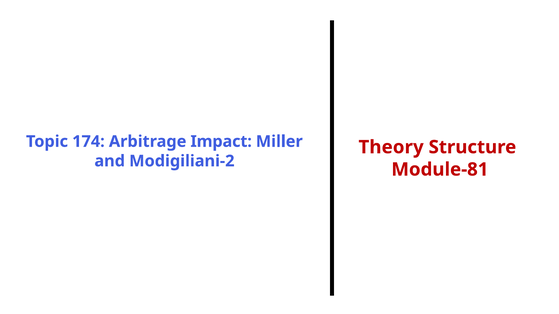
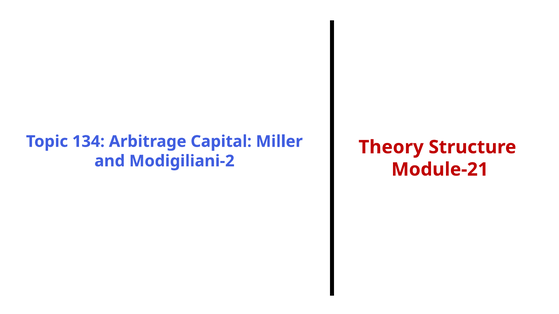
174: 174 -> 134 (88, 142)
Impact: Impact -> Capital (221, 142)
Module-81: Module-81 -> Module-21 (440, 170)
